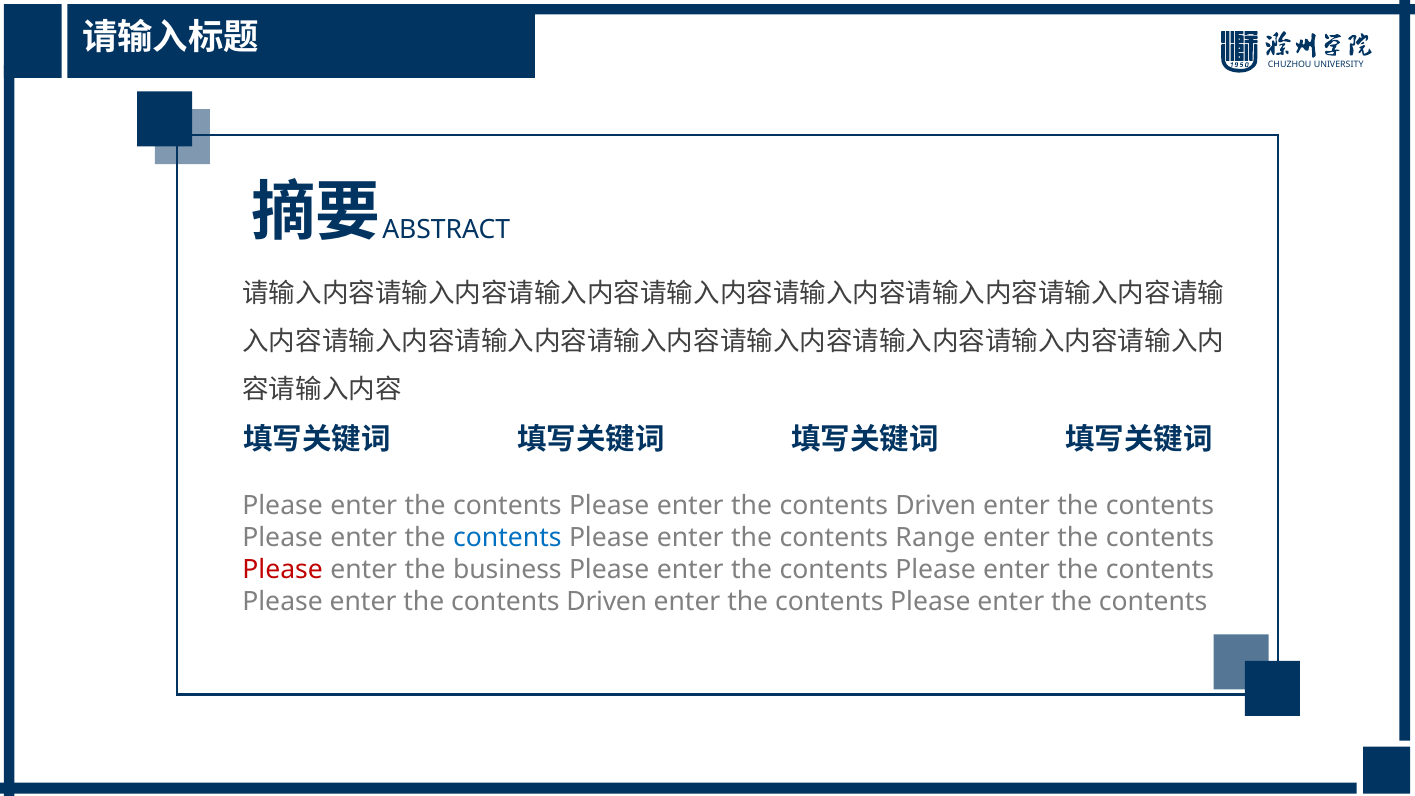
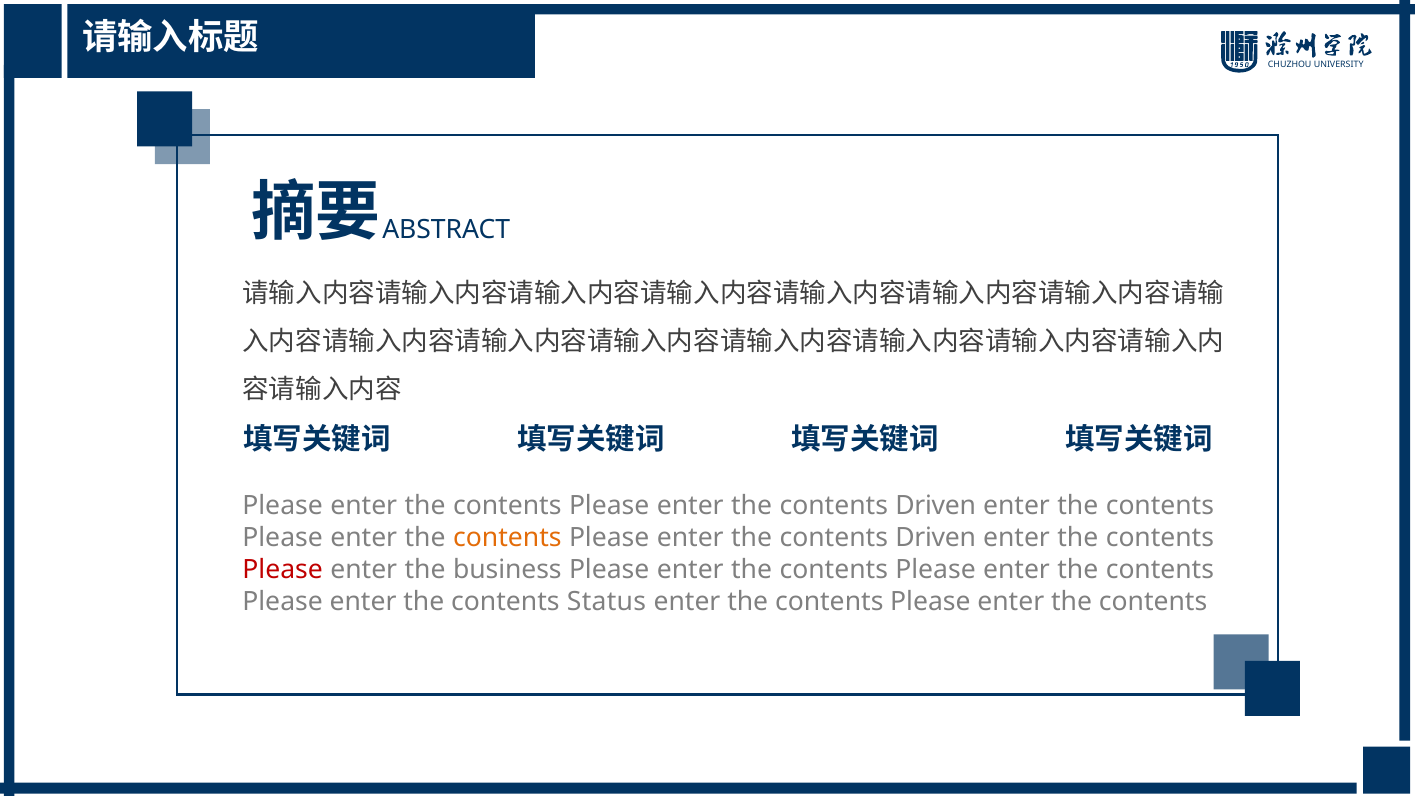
contents colour: blue -> orange (507, 538)
Range: Range -> Driven (936, 538)
Driven: Driven -> Status (606, 601)
